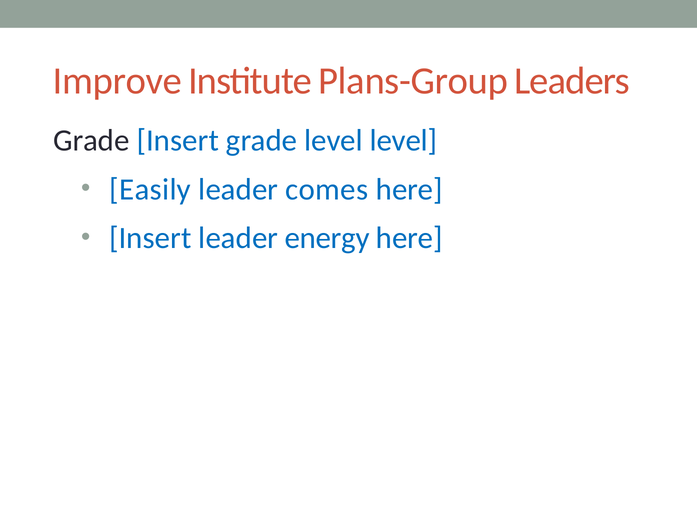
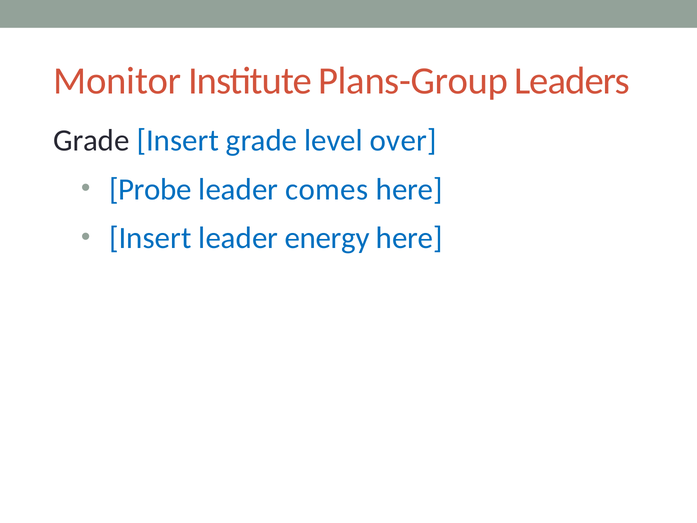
Improve: Improve -> Monitor (117, 81)
level level: level -> over (403, 140)
Easily: Easily -> Probe (150, 189)
